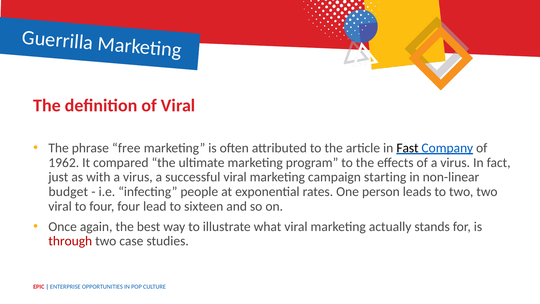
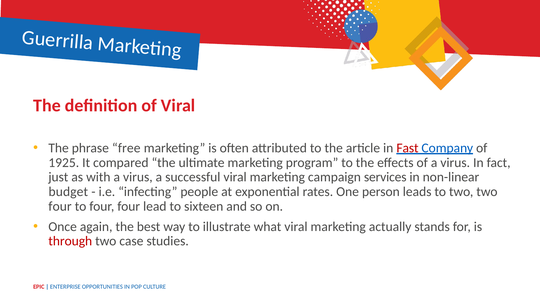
Fast colour: black -> red (408, 148)
1962: 1962 -> 1925 (64, 162)
starting: starting -> services (385, 177)
viral: viral -> four (60, 206)
